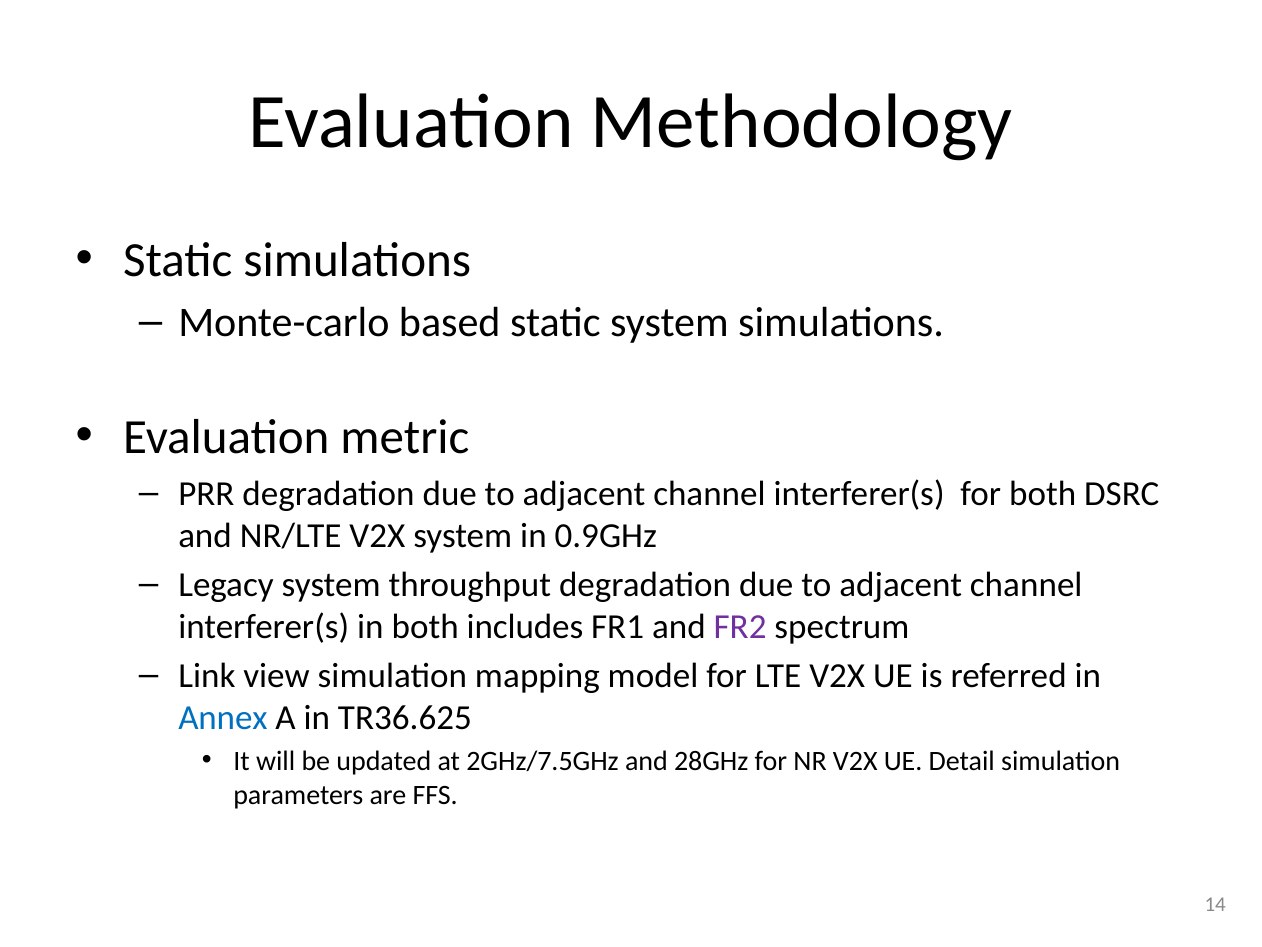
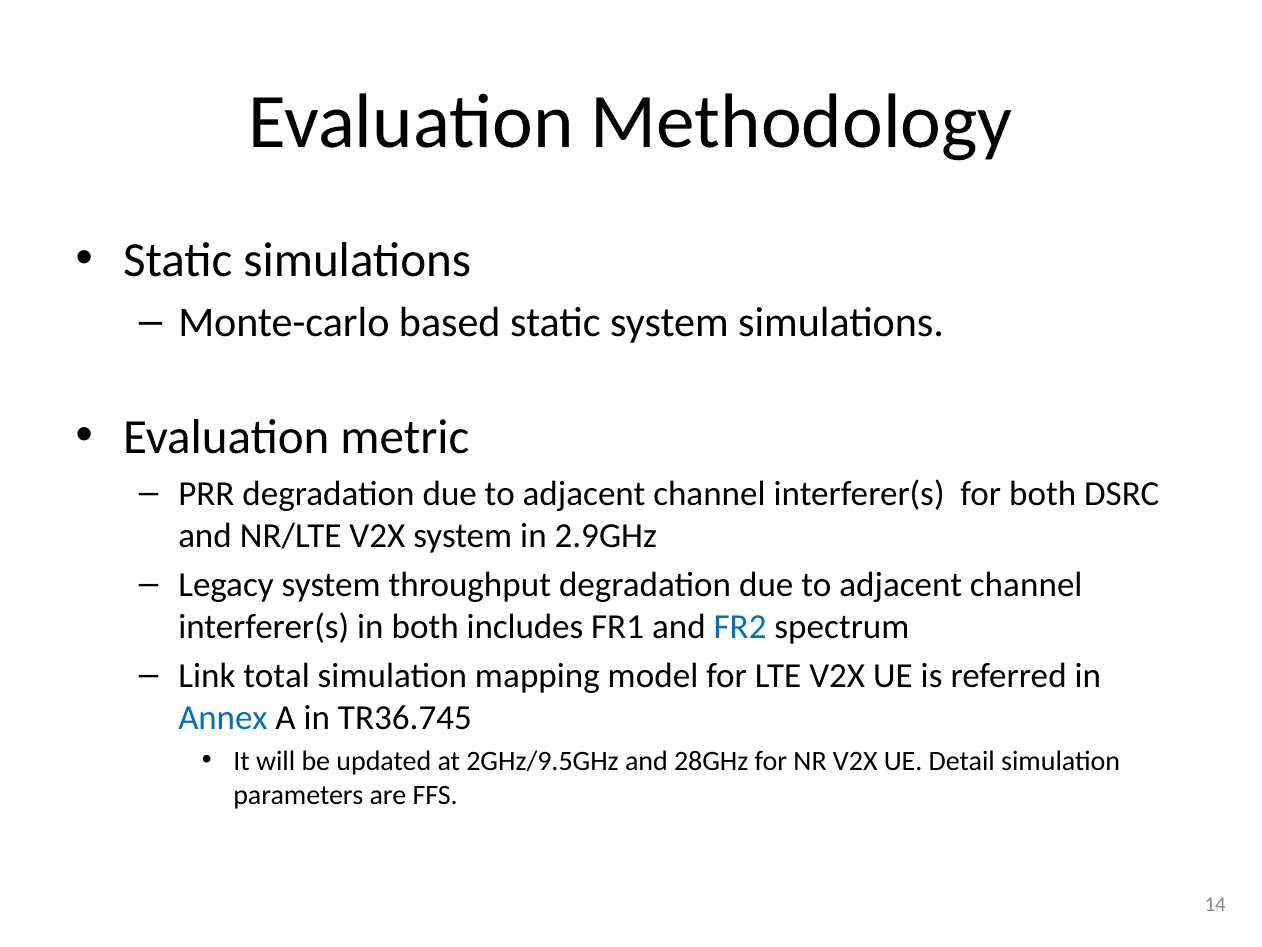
0.9GHz: 0.9GHz -> 2.9GHz (606, 535)
FR2 colour: purple -> blue (740, 627)
view: view -> total (277, 676)
TR36.625: TR36.625 -> TR36.745 (405, 718)
2GHz/7.5GHz: 2GHz/7.5GHz -> 2GHz/9.5GHz (543, 761)
